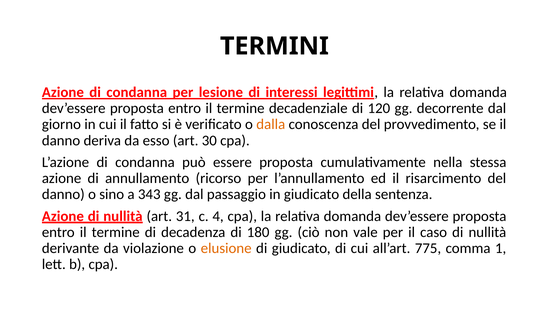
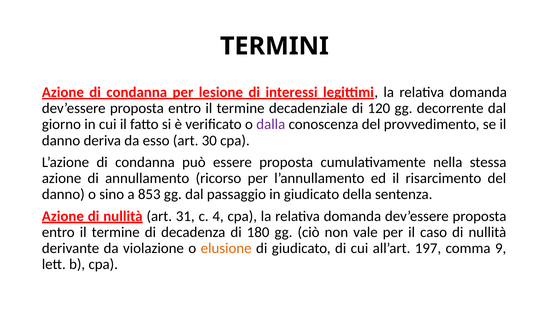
dalla colour: orange -> purple (271, 124)
343: 343 -> 853 (149, 194)
775: 775 -> 197 (428, 248)
1: 1 -> 9 (501, 248)
